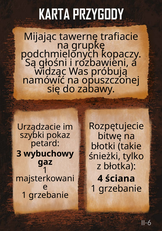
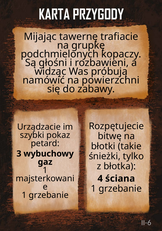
opuszczonej: opuszczonej -> powierzchni (111, 80)
